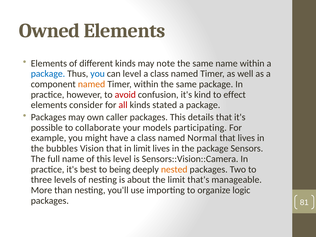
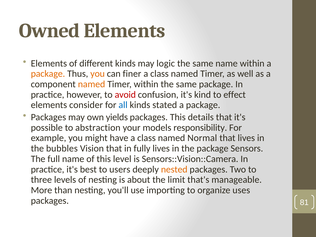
note: note -> logic (166, 63)
package colour: blue -> orange (48, 74)
you colour: blue -> orange (98, 74)
can level: level -> finer (132, 74)
all colour: red -> blue (123, 105)
caller: caller -> yields (117, 117)
collaborate: collaborate -> abstraction (98, 128)
participating: participating -> responsibility (200, 128)
in limit: limit -> fully (142, 148)
being: being -> users (120, 169)
logic: logic -> uses (241, 190)
